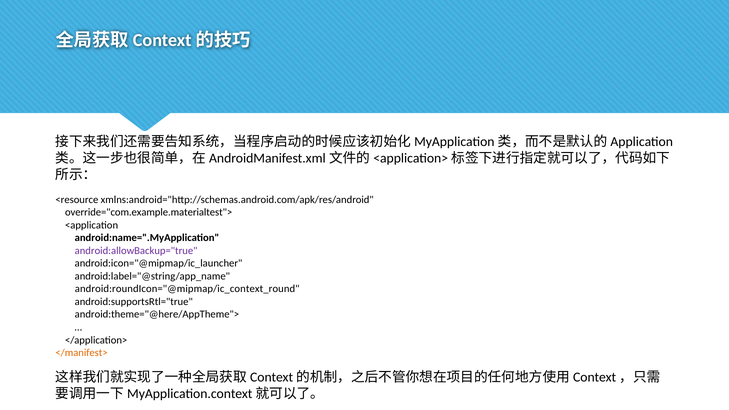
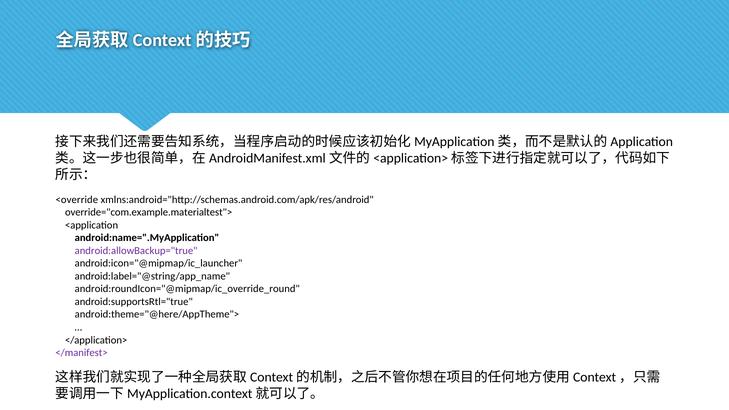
<resource: <resource -> <override (77, 200)
android:roundIcon="@mipmap/ic_context_round: android:roundIcon="@mipmap/ic_context_round -> android:roundIcon="@mipmap/ic_override_round (187, 289)
</manifest> colour: orange -> purple (82, 353)
